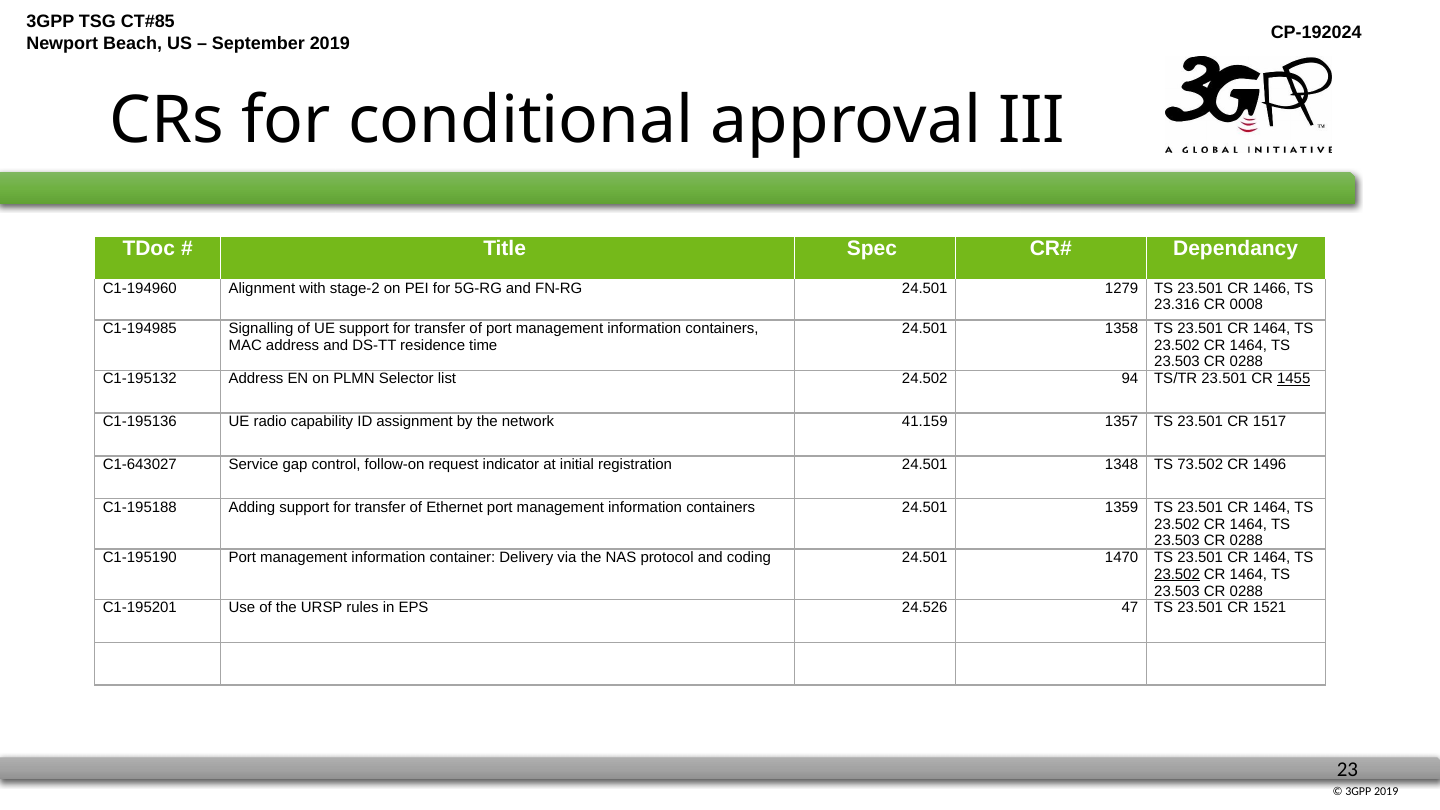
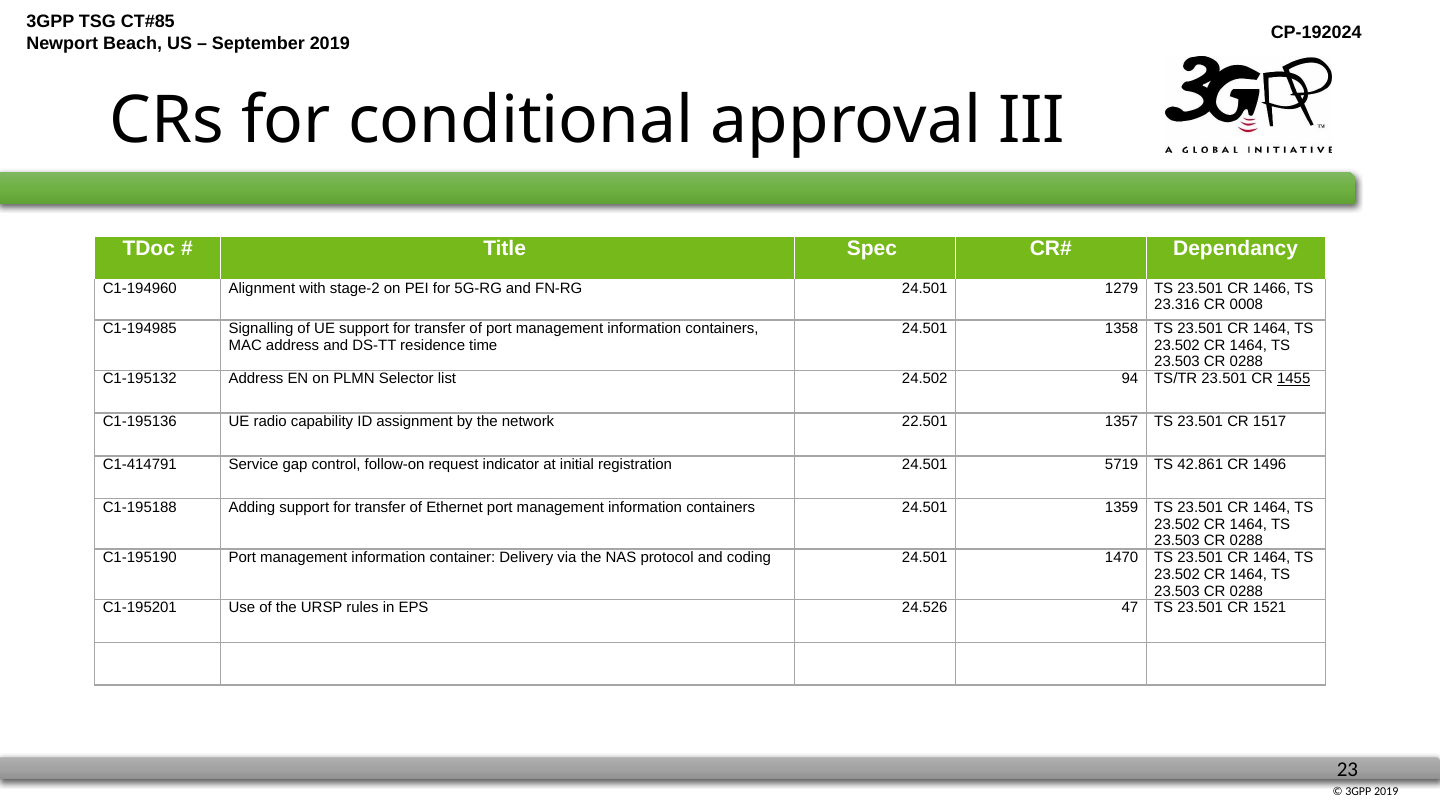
41.159: 41.159 -> 22.501 (925, 422)
C1-643027: C1-643027 -> C1-414791 (140, 464)
1348: 1348 -> 5719 (1122, 464)
73.502: 73.502 -> 42.861 (1200, 464)
23.502 underline: present -> none (1177, 574)
